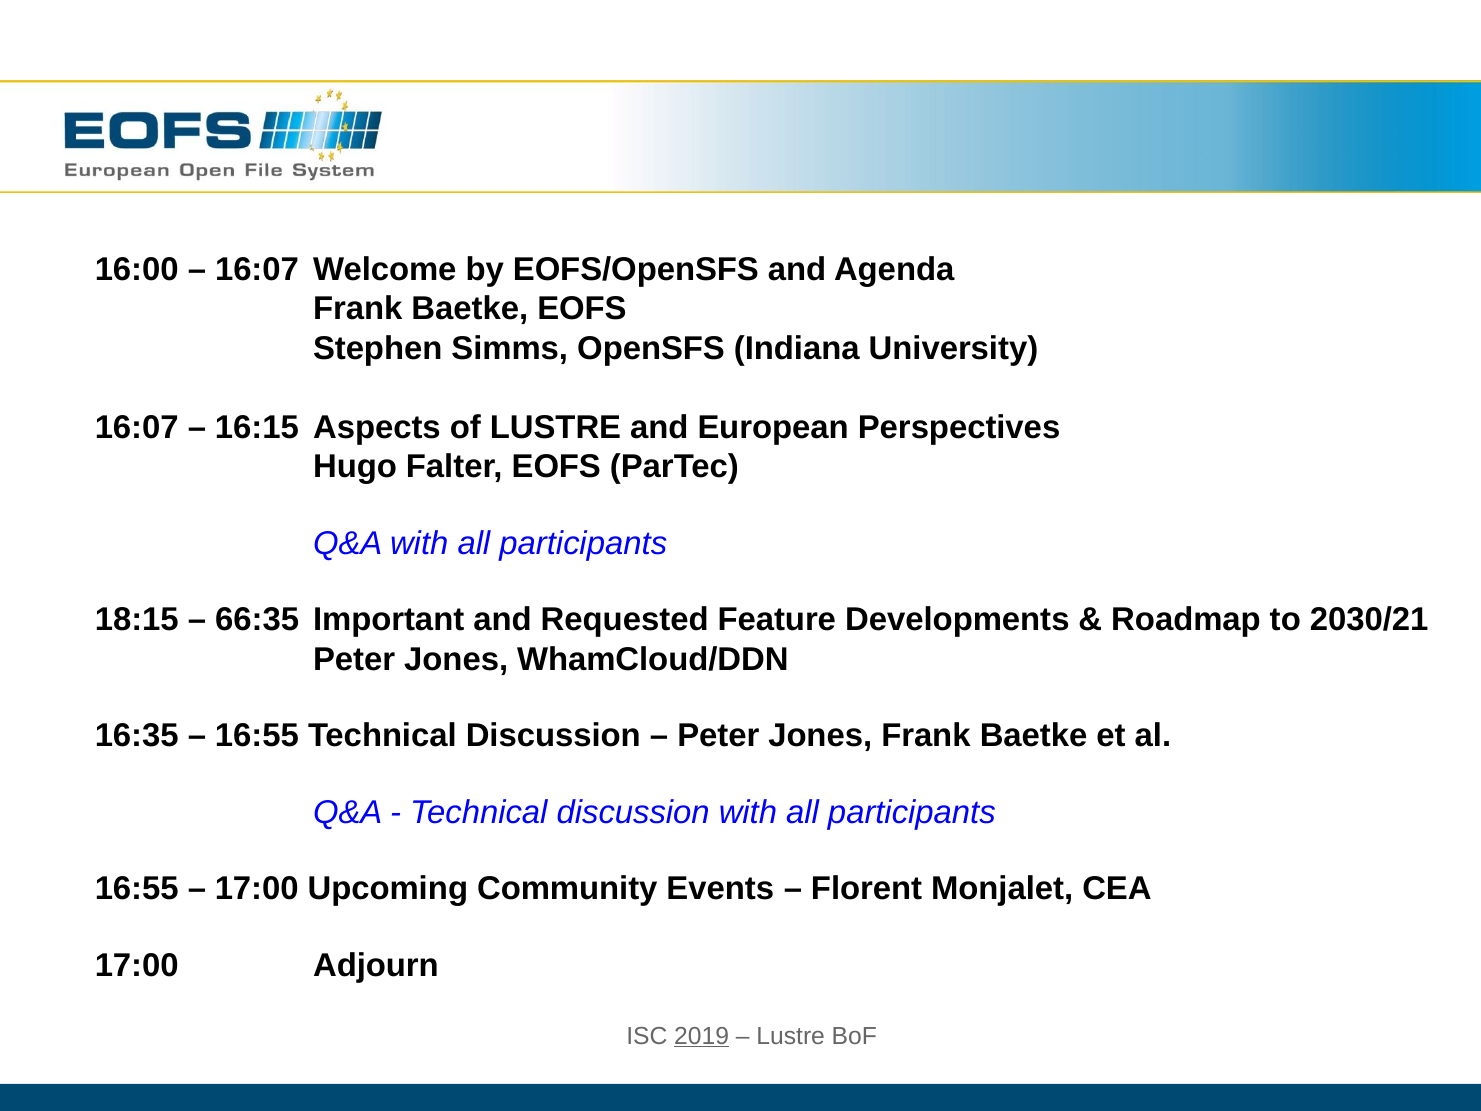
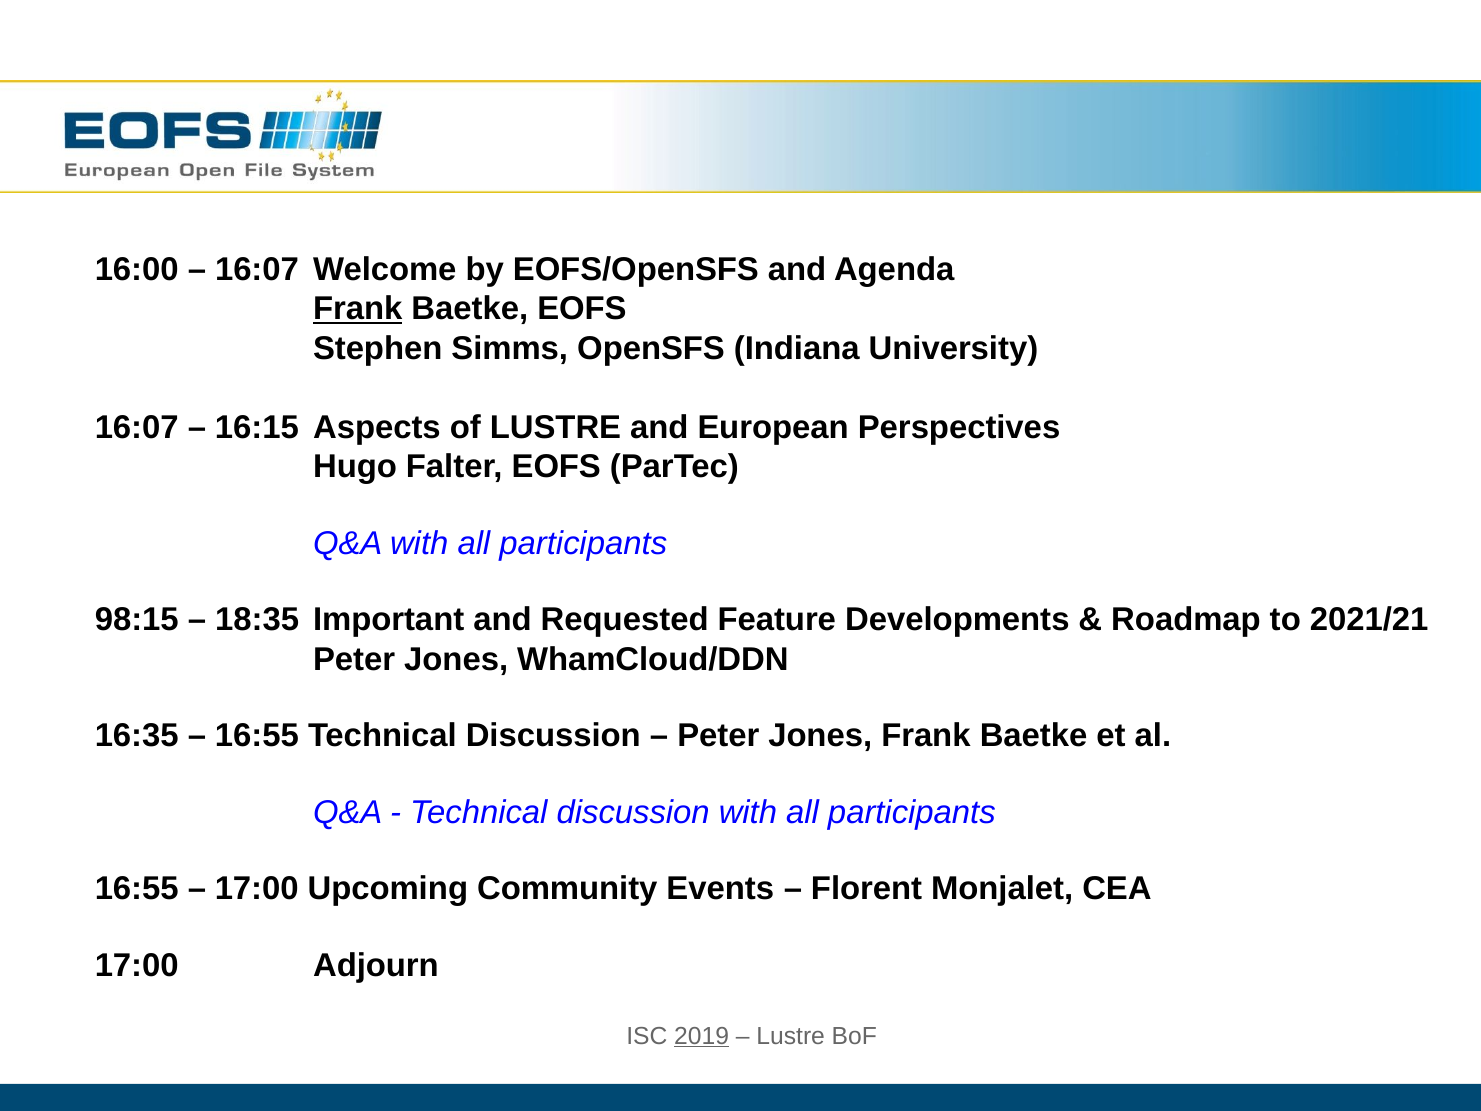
Frank underline: none -> present (358, 309)
18:15: 18:15 -> 98:15 (137, 620)
66:35: 66:35 -> 18:35 (257, 620)
2030/21: 2030/21 -> 2021/21 (1369, 620)
